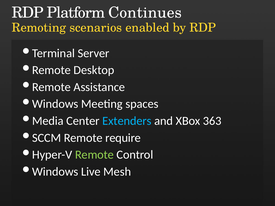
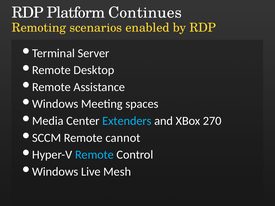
363: 363 -> 270 (212, 121)
require: require -> cannot (123, 138)
Remote colour: light green -> light blue (94, 155)
